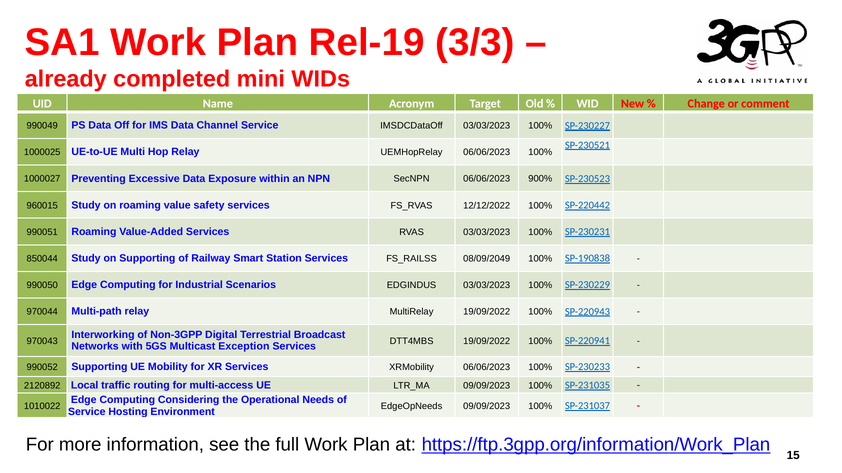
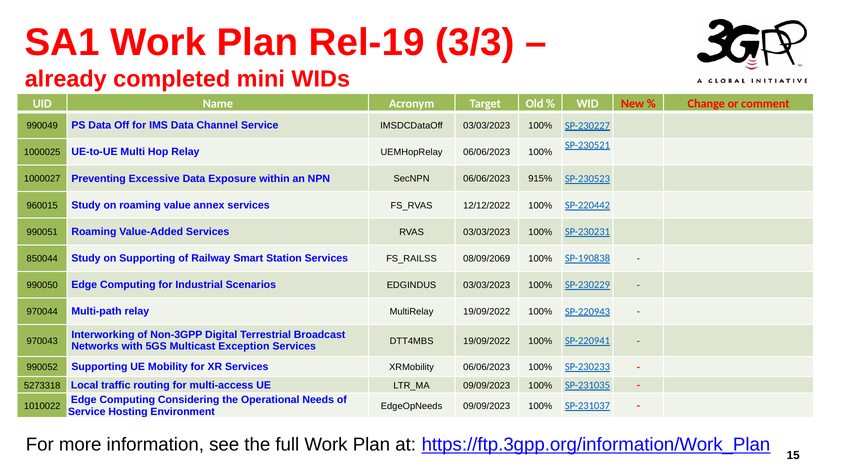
900%: 900% -> 915% (540, 179)
safety: safety -> annex (209, 205)
08/09/2049: 08/09/2049 -> 08/09/2069 (487, 259)
2120892: 2120892 -> 5273318 (42, 386)
